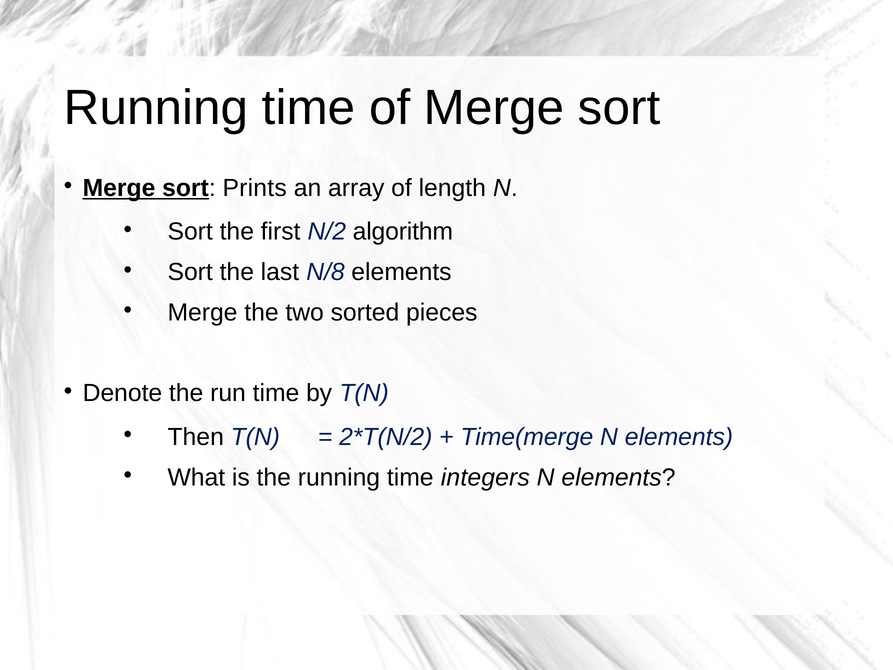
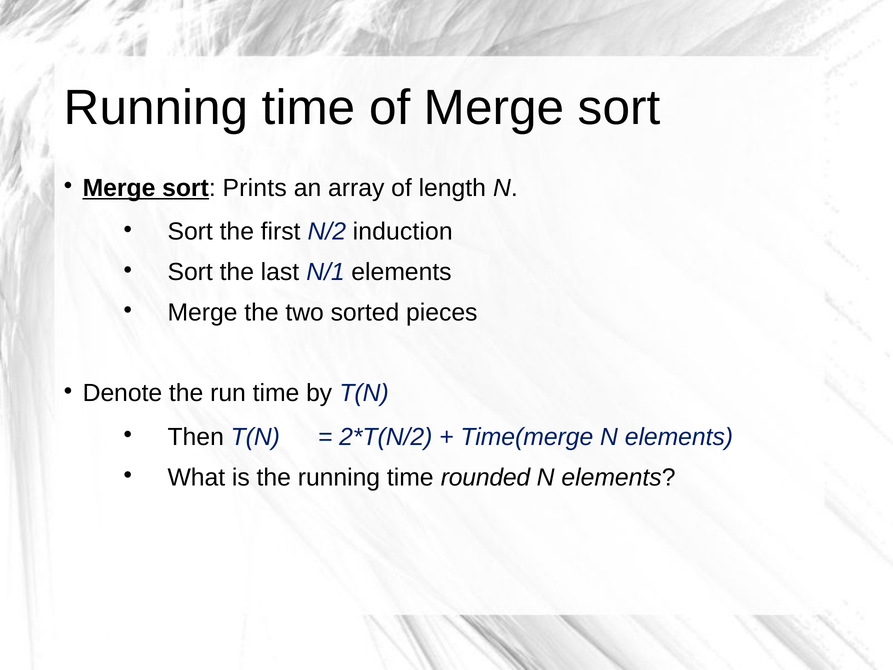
algorithm: algorithm -> induction (403, 232)
N/8: N/8 -> N/1 (326, 272)
integers: integers -> rounded (486, 477)
